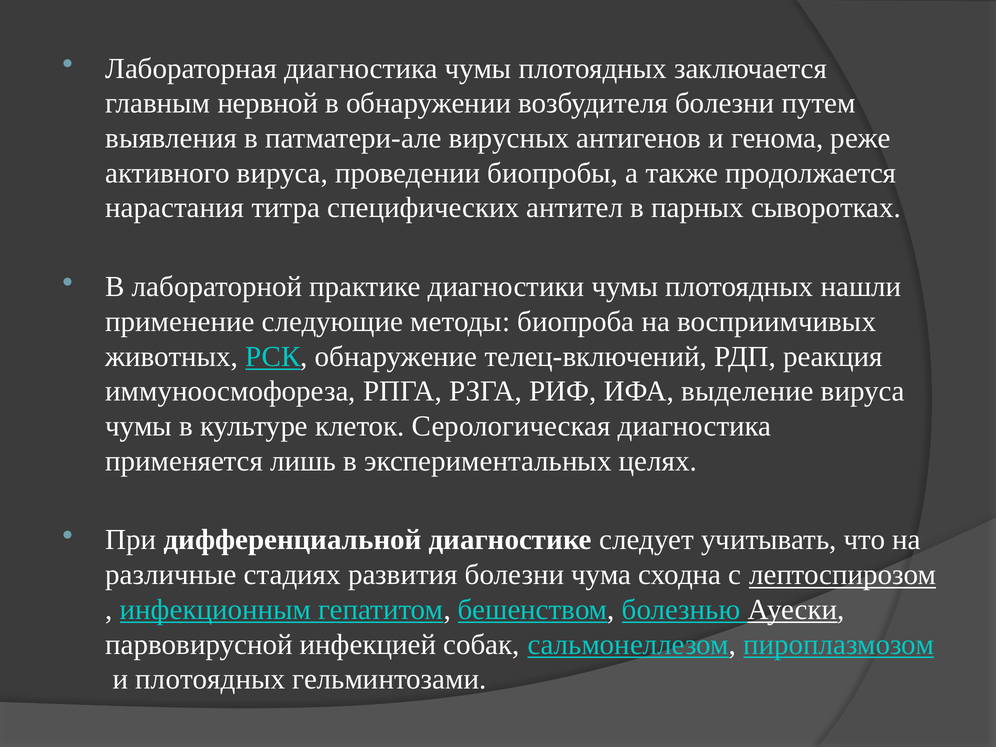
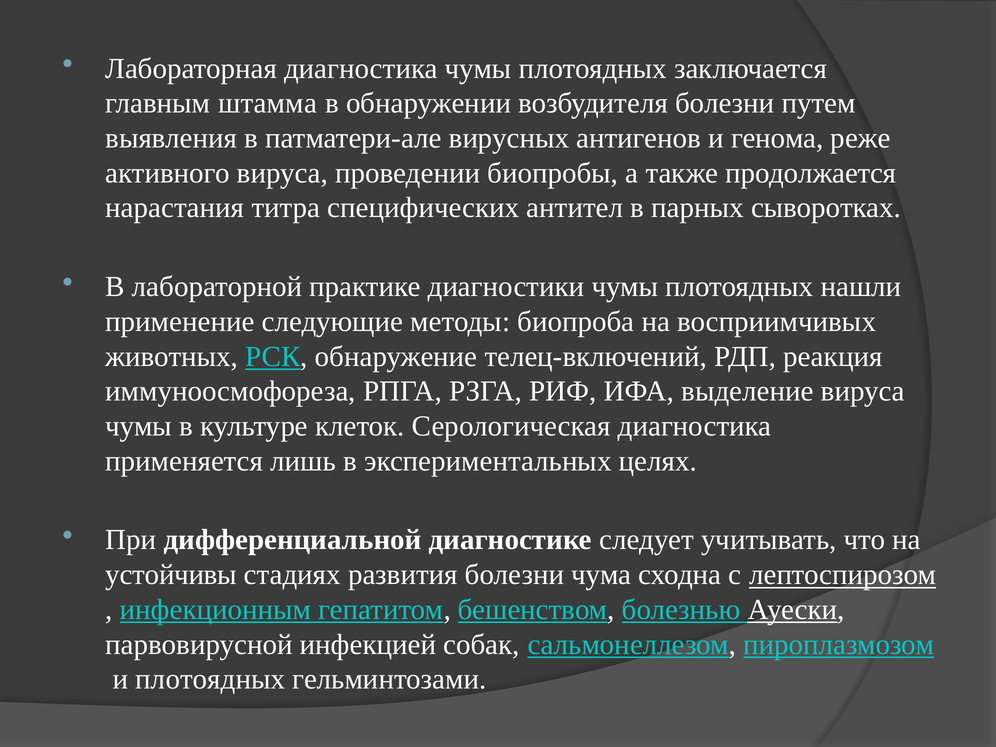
нервной: нервной -> штамма (268, 103)
различные: различные -> устойчивы (171, 575)
